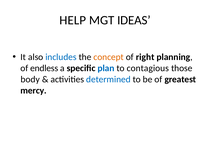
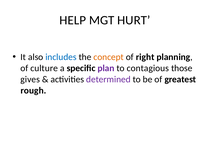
IDEAS: IDEAS -> HURT (134, 20)
endless: endless -> culture (44, 68)
plan colour: blue -> purple (106, 68)
body: body -> gives (30, 80)
determined colour: blue -> purple (108, 80)
mercy: mercy -> rough (33, 91)
